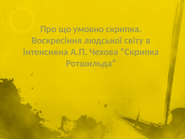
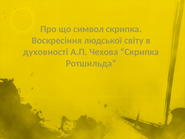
умовно: умовно -> символ (88, 29)
інтенсивна: інтенсивна -> духовності (46, 52)
